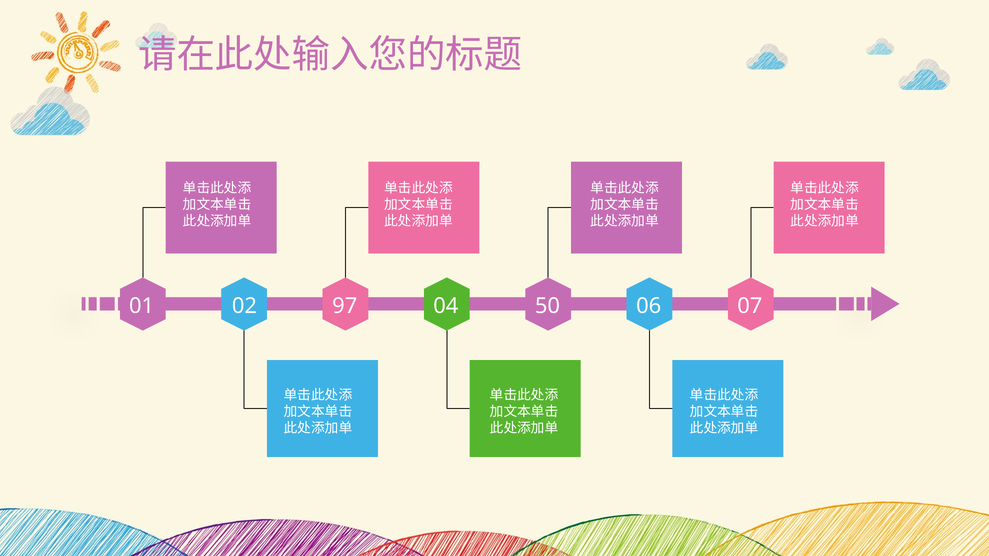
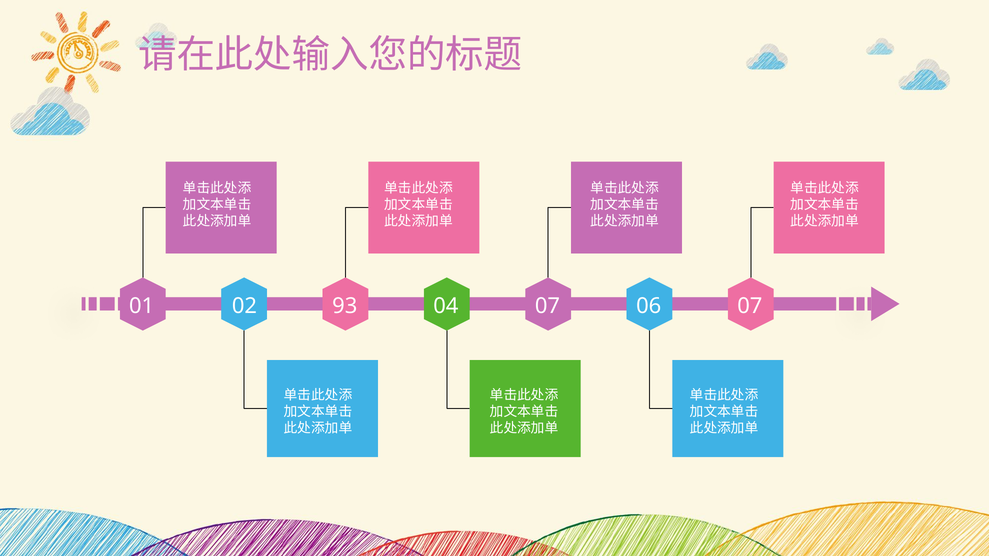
97: 97 -> 93 (345, 306)
04 50: 50 -> 07 (547, 306)
